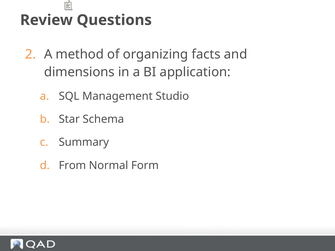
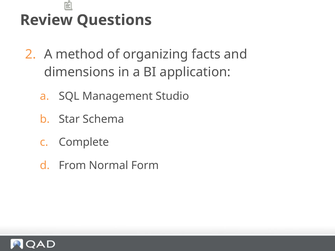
Summary: Summary -> Complete (84, 142)
